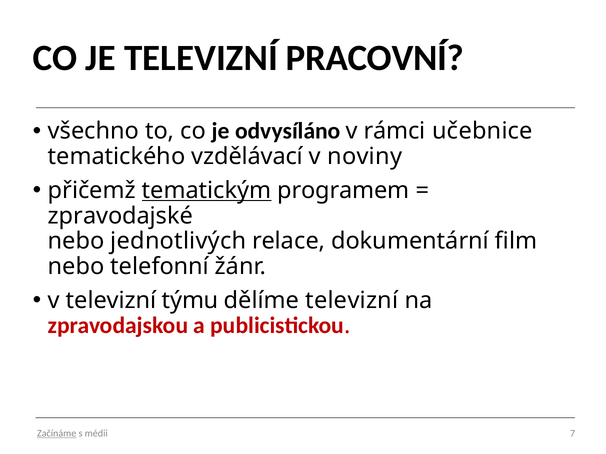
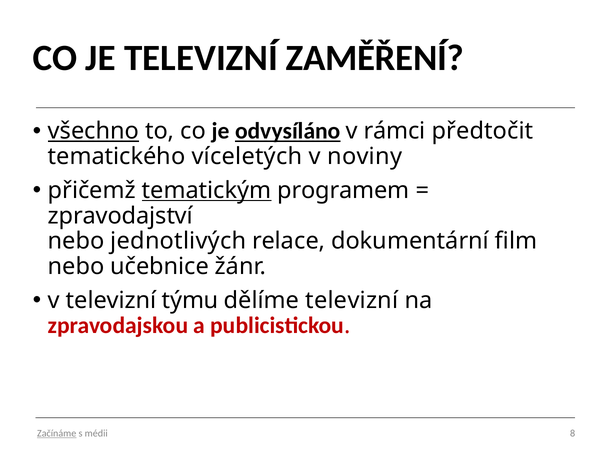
PRACOVNÍ: PRACOVNÍ -> ZAMĚŘENÍ (375, 58)
všechno underline: none -> present (94, 131)
odvysíláno underline: none -> present (288, 131)
učebnice: učebnice -> předtočit (483, 131)
vzdělávací: vzdělávací -> víceletých (247, 157)
zpravodajské: zpravodajské -> zpravodajství (120, 216)
telefonní: telefonní -> učebnice (160, 267)
7: 7 -> 8 (573, 434)
